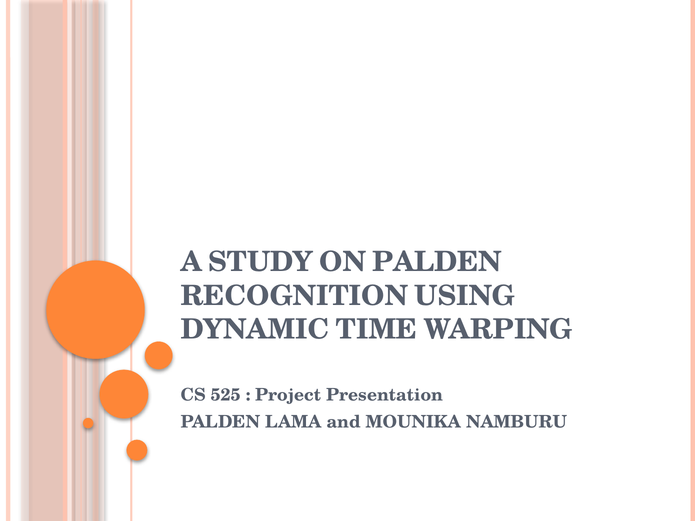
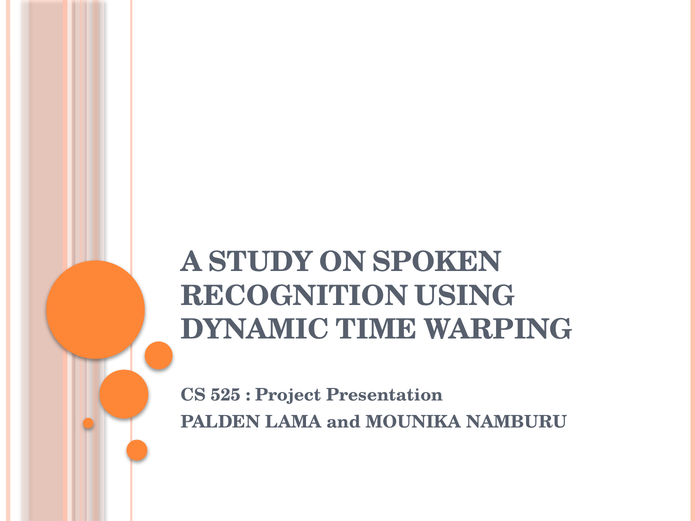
ON PALDEN: PALDEN -> SPOKEN (437, 262)
